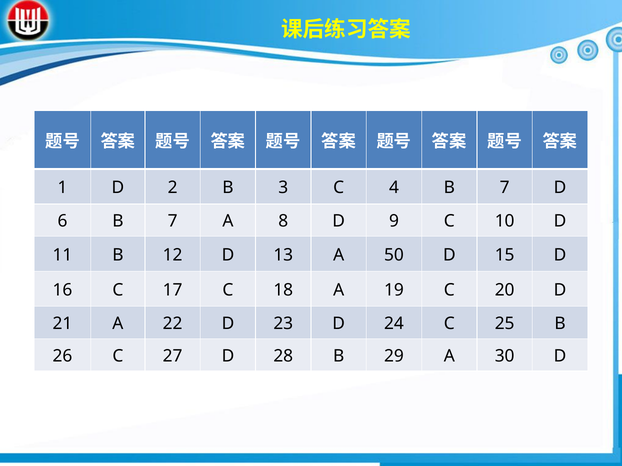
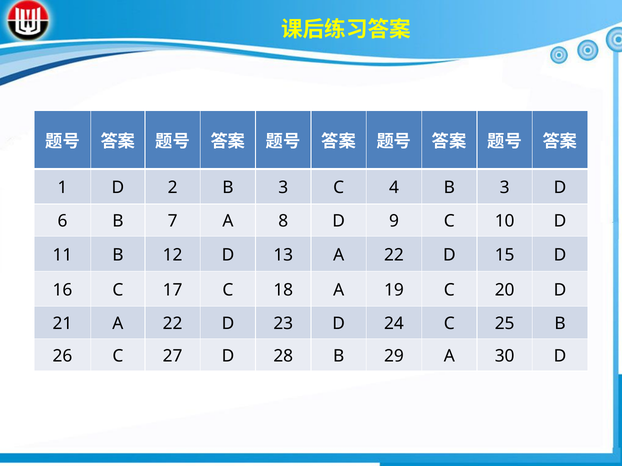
4 B 7: 7 -> 3 (505, 188)
13 A 50: 50 -> 22 (394, 255)
